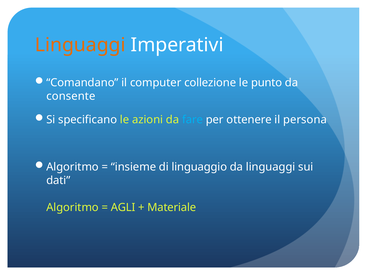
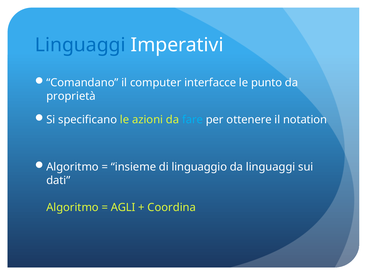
Linguaggi colour: orange -> blue (80, 45)
collezione: collezione -> interfacce (210, 83)
consente: consente -> proprietà (71, 96)
persona: persona -> notation (305, 120)
Materiale: Materiale -> Coordina (172, 208)
